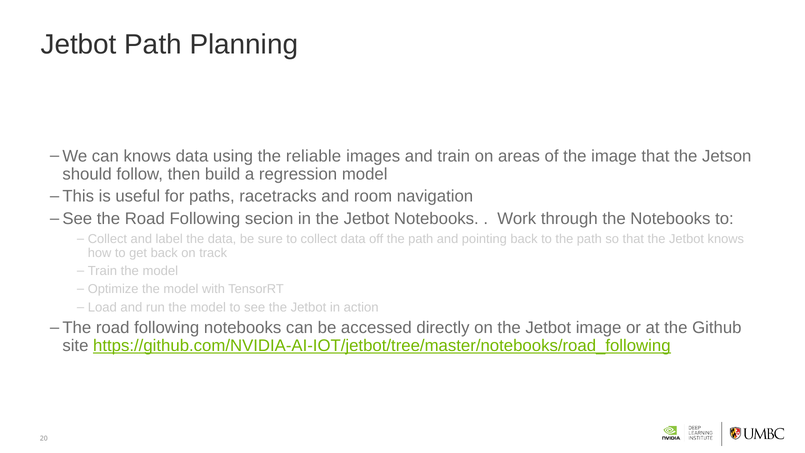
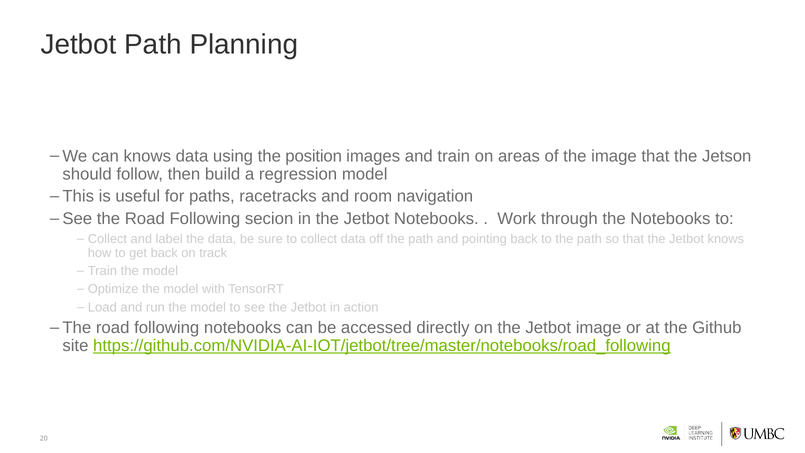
reliable: reliable -> position (314, 156)
